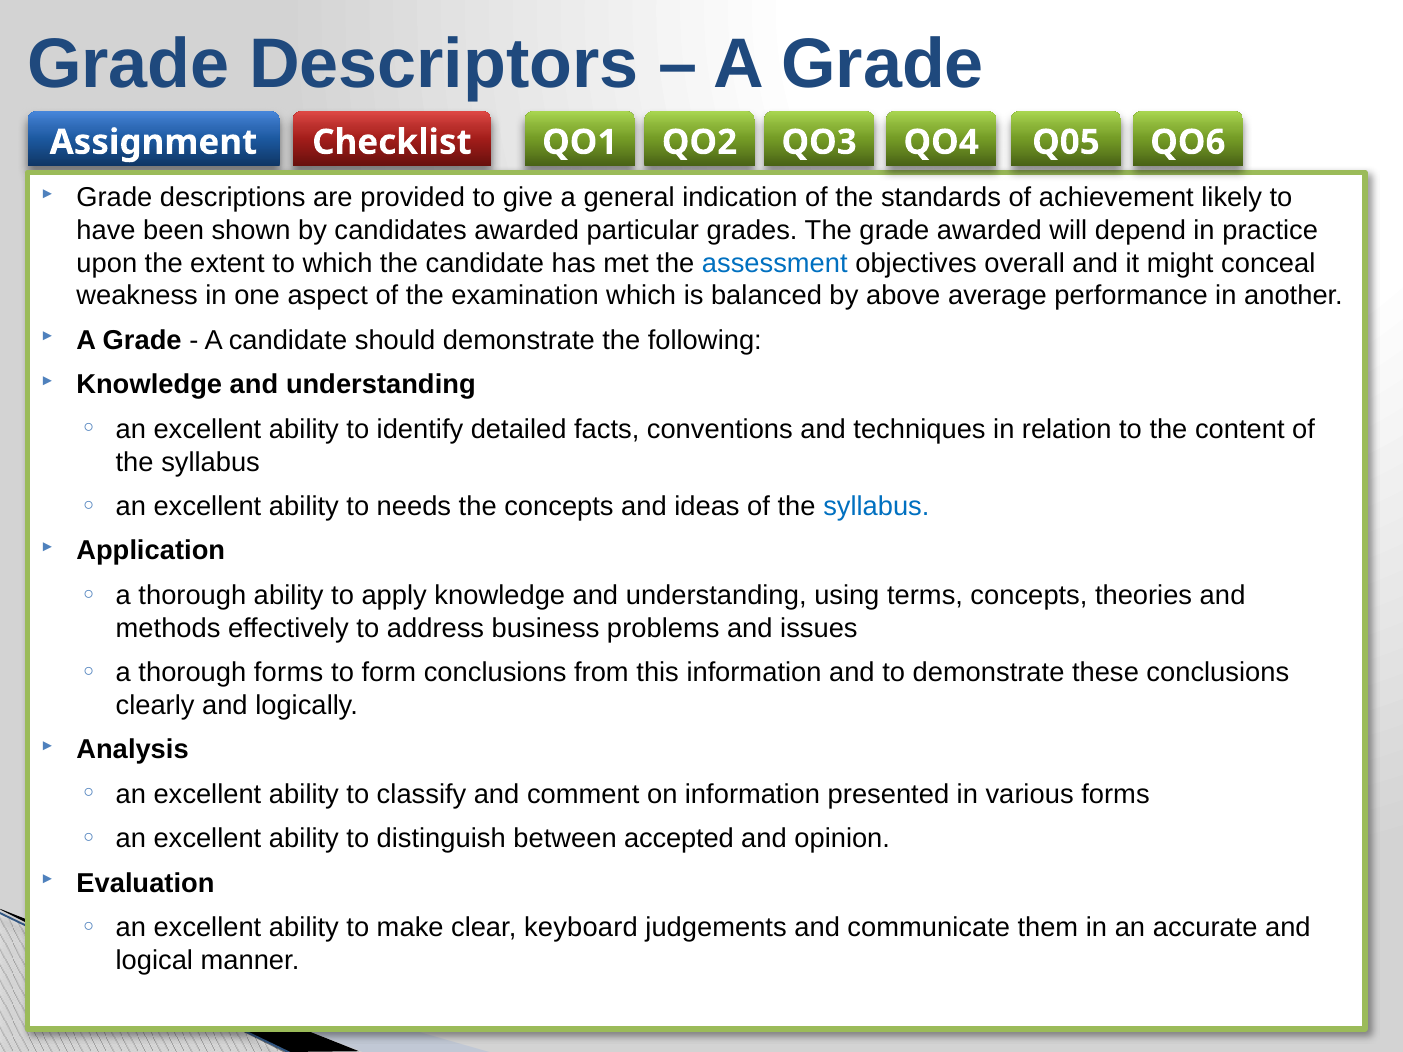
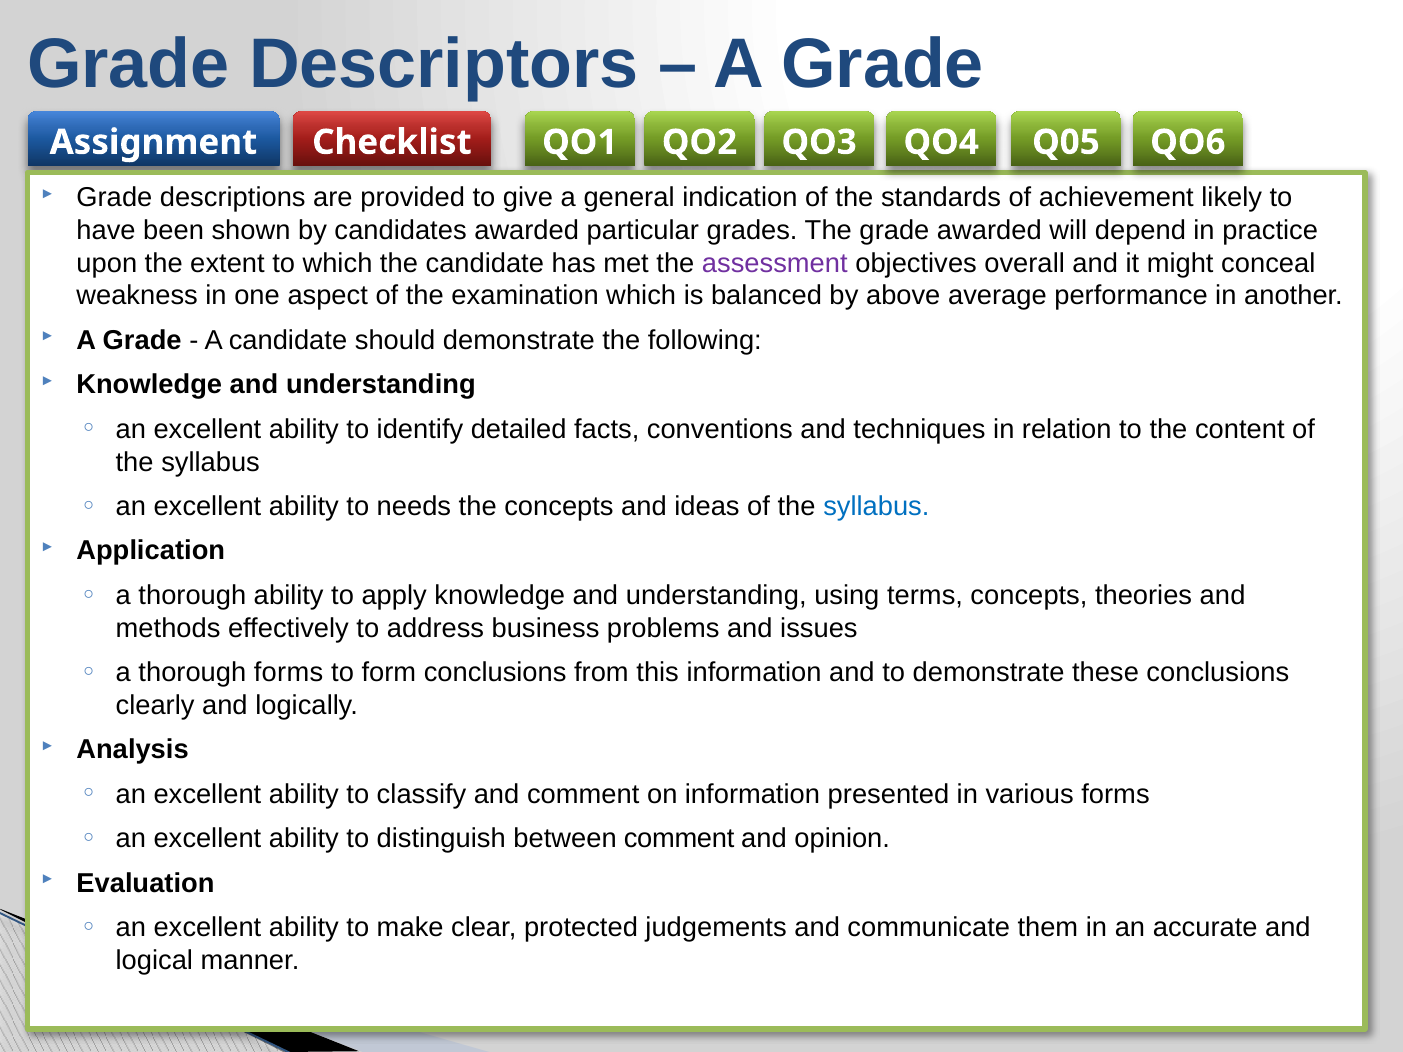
assessment colour: blue -> purple (775, 263)
between accepted: accepted -> comment (679, 839)
keyboard: keyboard -> protected (581, 928)
